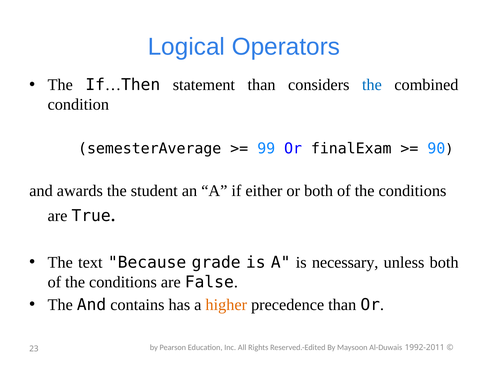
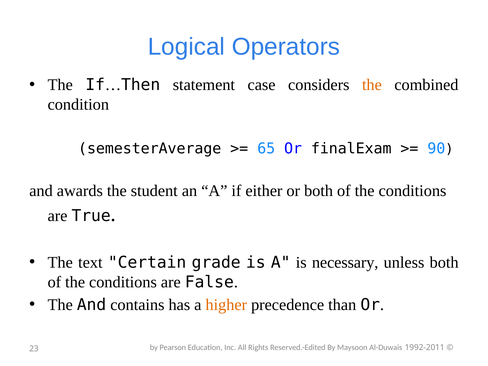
statement than: than -> case (262, 85)
the colour: blue -> orange (372, 85)
99: 99 -> 65 (266, 149)
Because: Because -> Certain (147, 262)
